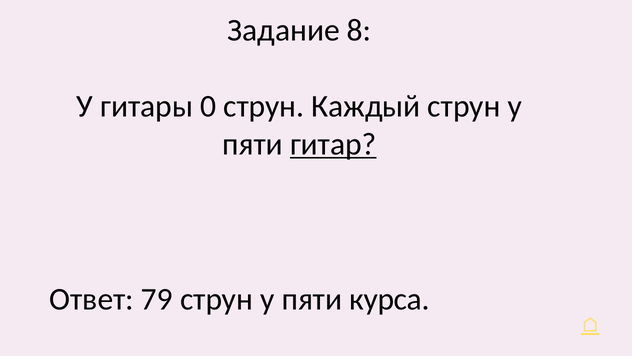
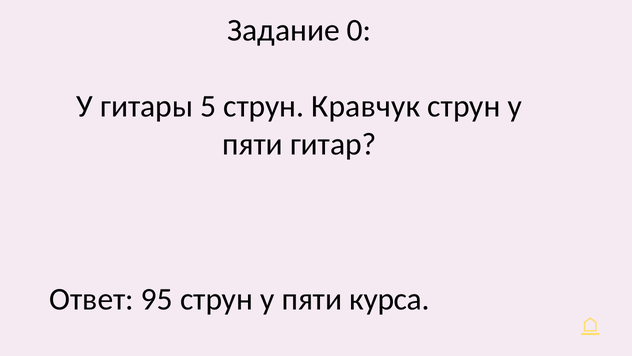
8: 8 -> 0 (359, 30)
0: 0 -> 5 (208, 106)
Каждый: Каждый -> Кравчук (366, 106)
гитар underline: present -> none (333, 144)
79: 79 -> 95 (157, 299)
